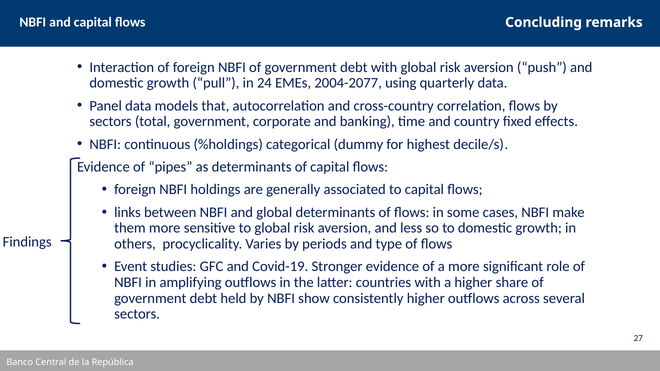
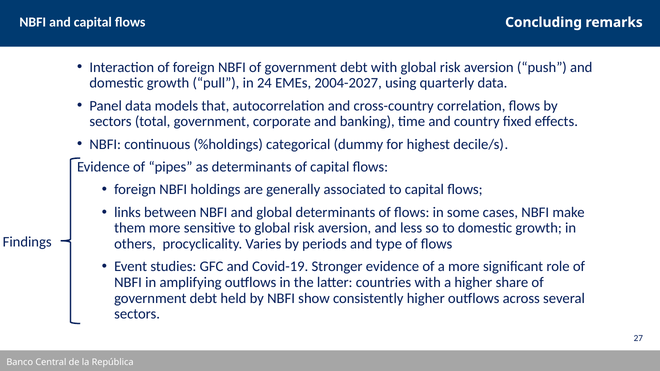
2004-2077: 2004-2077 -> 2004-2027 (348, 83)
